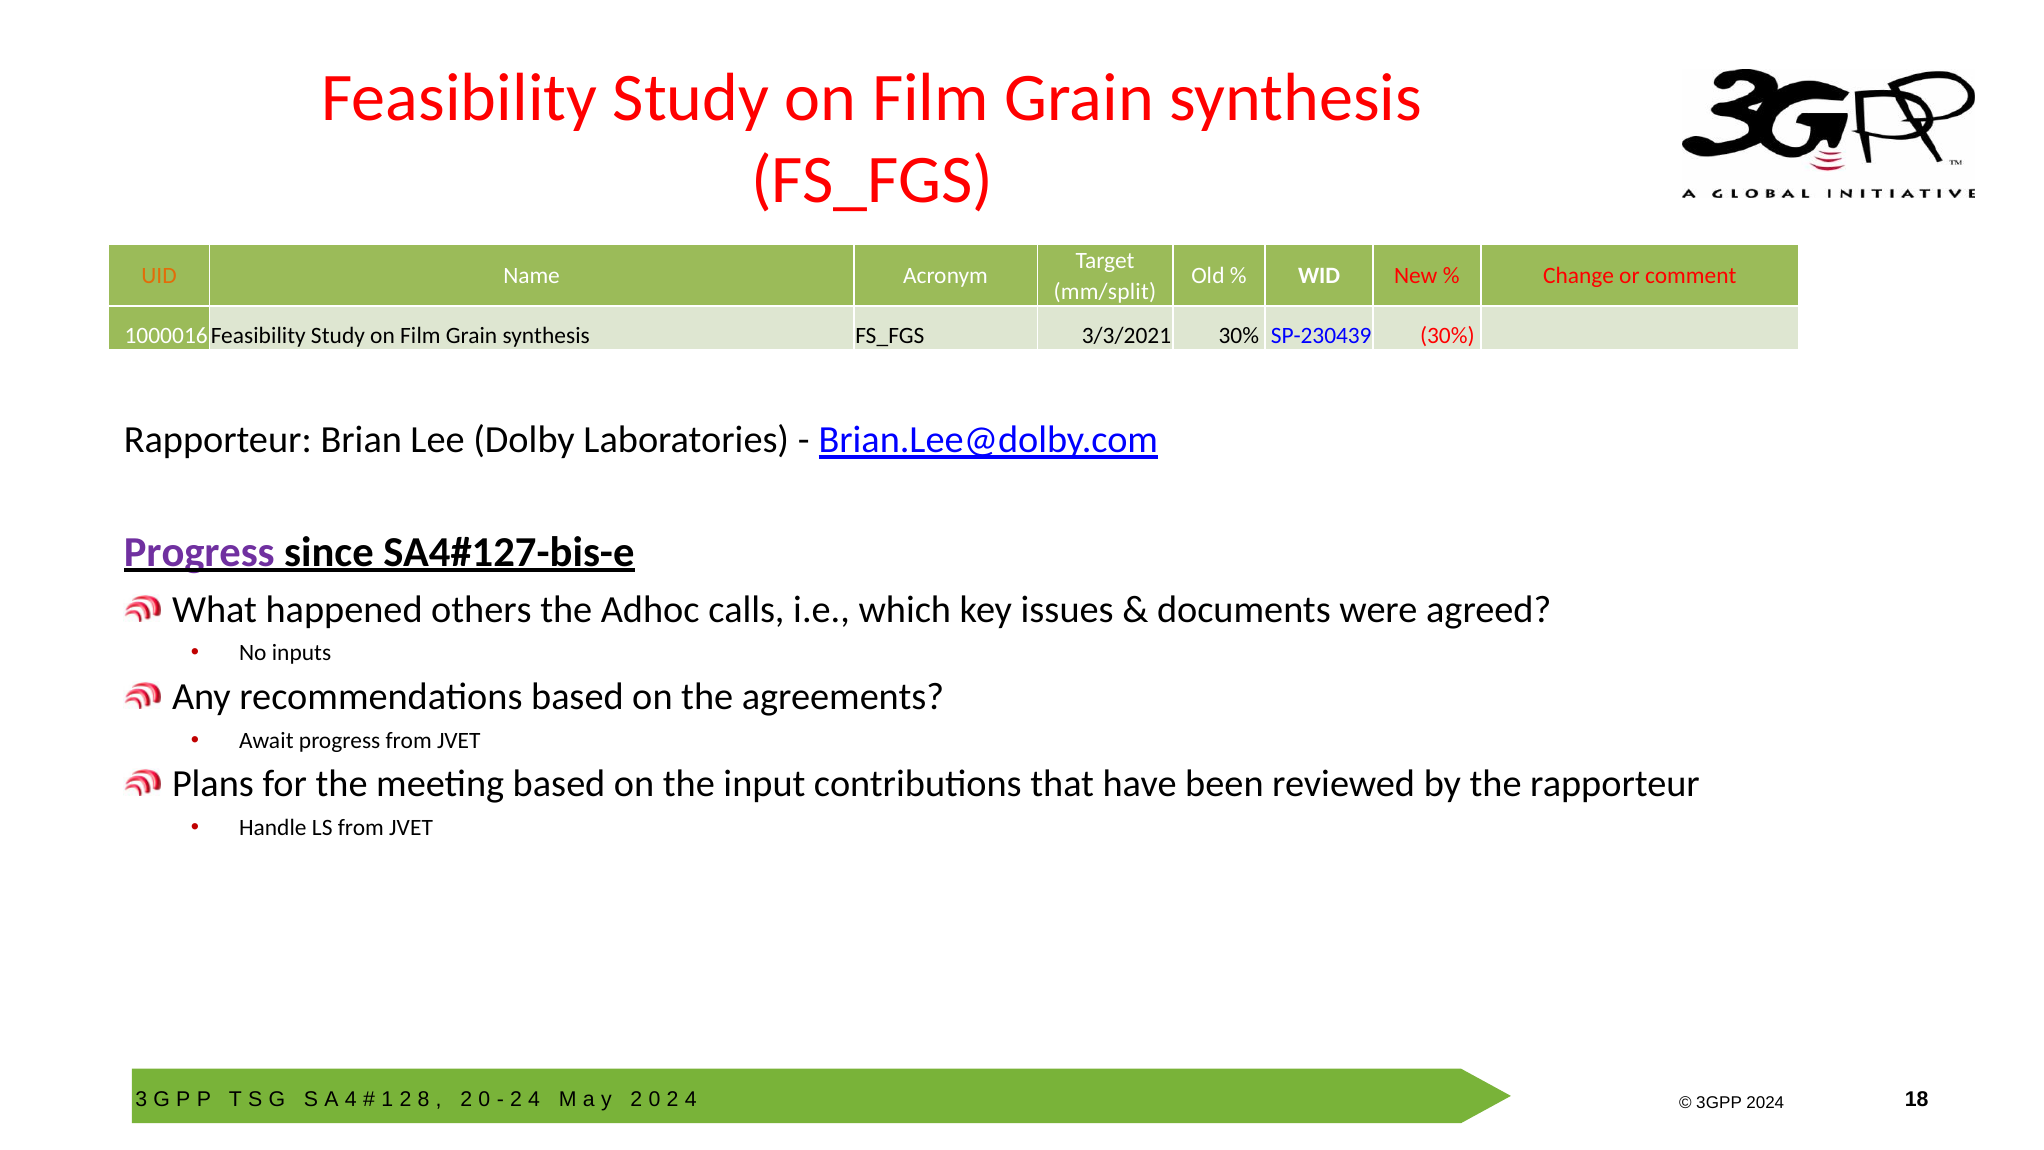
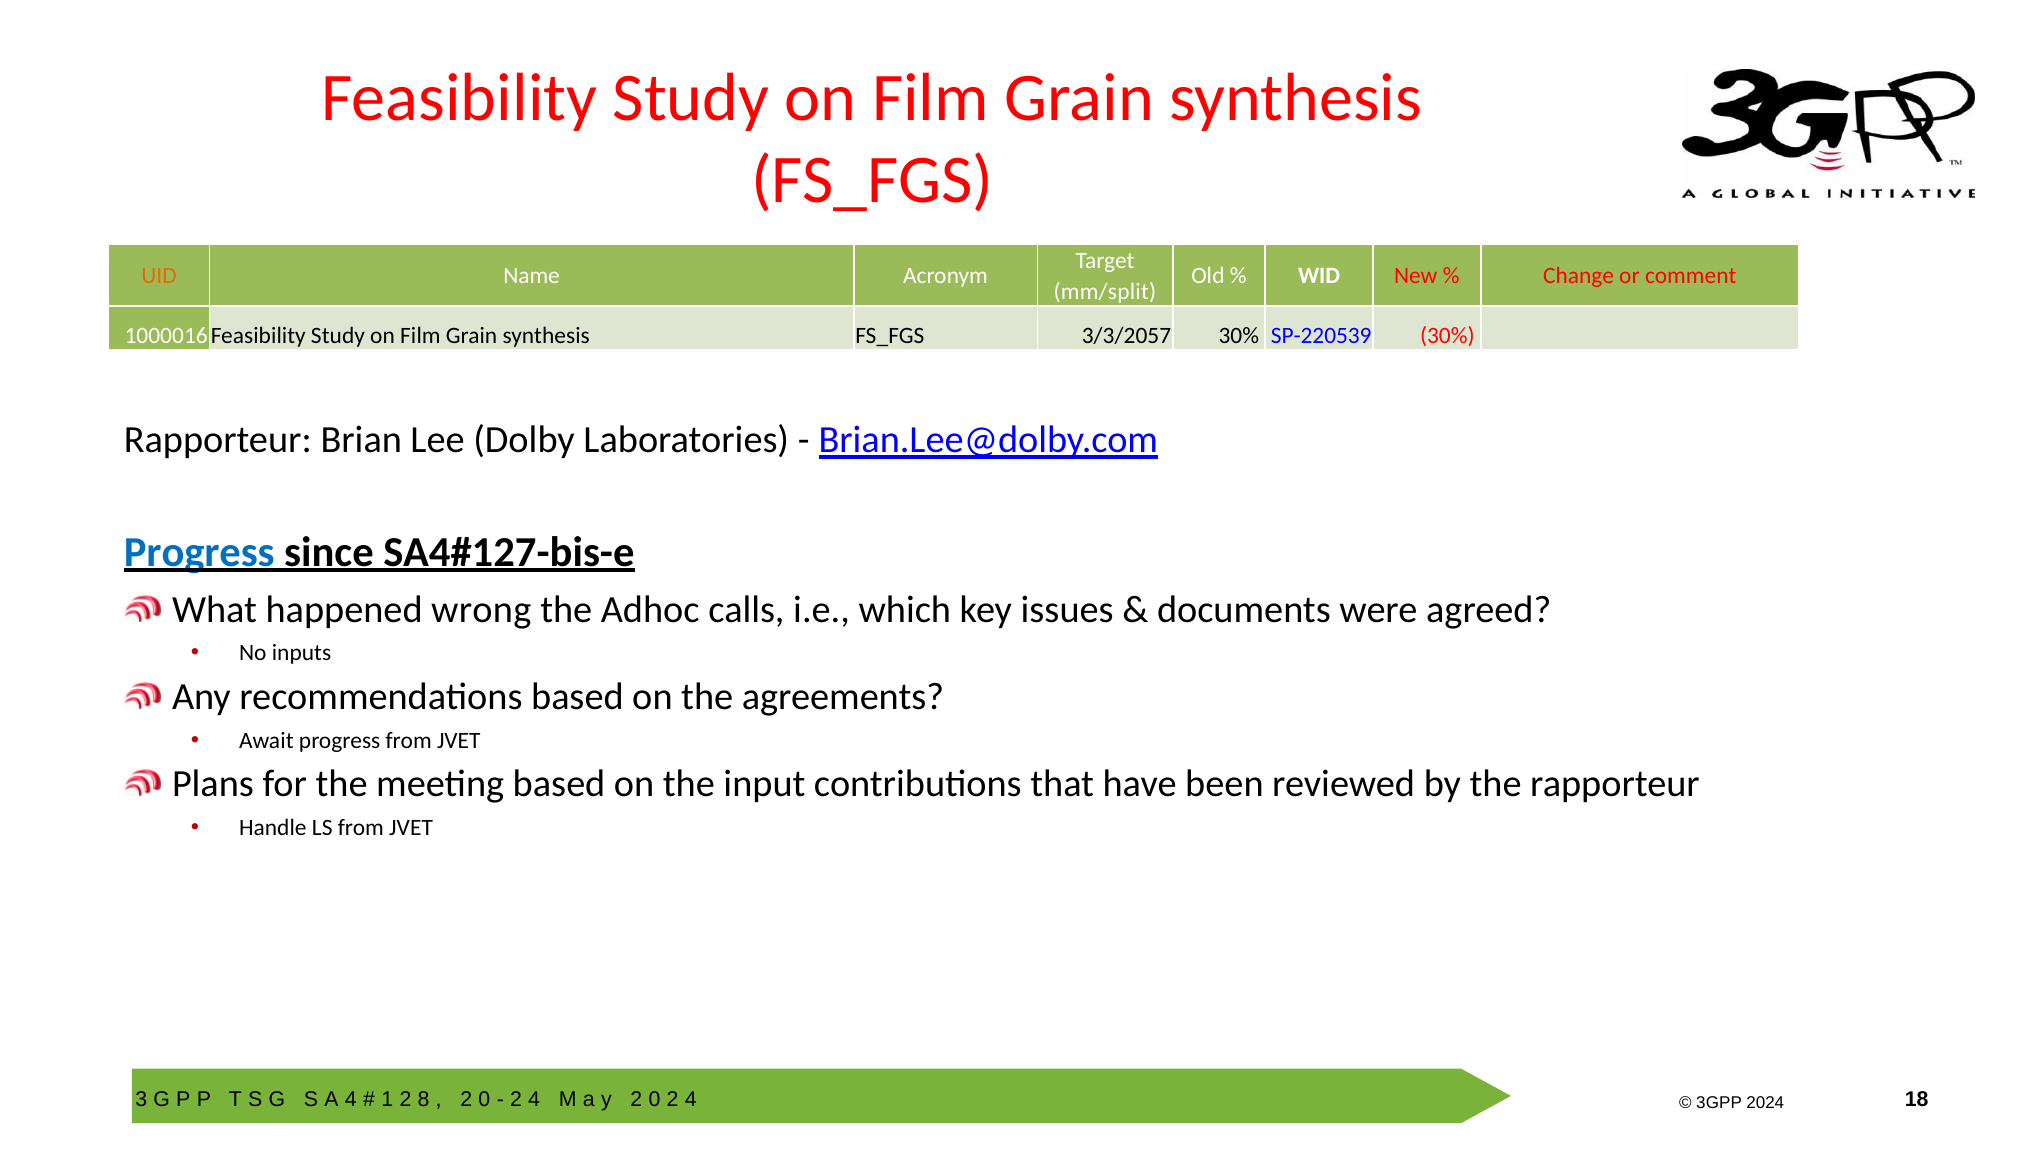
3/3/2021: 3/3/2021 -> 3/3/2057 (1126, 336)
SP-230439: SP-230439 -> SP-220539 (1321, 336)
Progress colour: purple -> blue (199, 552)
others: others -> wrong (481, 609)
